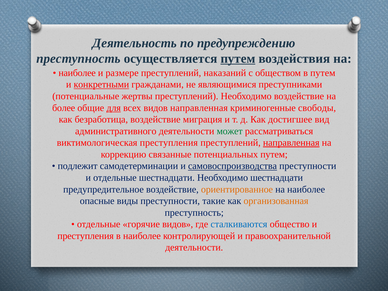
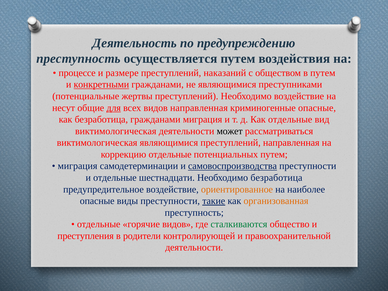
путем underline: present -> none (238, 59)
наиболее: наиболее -> процессе (77, 73)
более: более -> несут (64, 108)
криминогенные свободы: свободы -> опасные (317, 108)
безработица воздействие: воздействие -> гражданами (155, 119)
Как достигшее: достигшее -> отдельные (290, 119)
административного: административного -> виктимологическая (116, 131)
может colour: green -> black (230, 131)
виктимологическая преступления: преступления -> являющимися (169, 143)
направленная underline: present -> none (291, 143)
коррекцию связанные: связанные -> отдельные (170, 154)
подлежит: подлежит -> миграция (78, 166)
Необходимо шестнадцати: шестнадцати -> безработица (276, 178)
такие underline: none -> present (214, 201)
сталкиваются colour: blue -> green (239, 224)
в наиболее: наиболее -> родители (142, 236)
